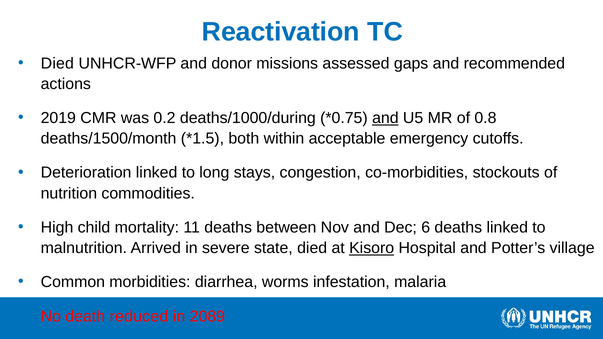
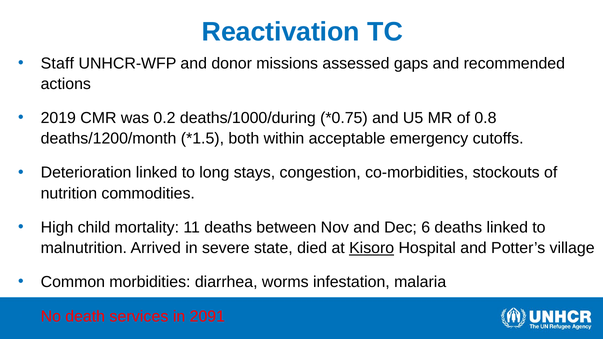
Died: Died -> Staff (57, 63)
and underline: present -> none (385, 118)
deaths/1500/month: deaths/1500/month -> deaths/1200/month (109, 139)
reduced: reduced -> services (139, 316)
2089: 2089 -> 2091 (207, 316)
